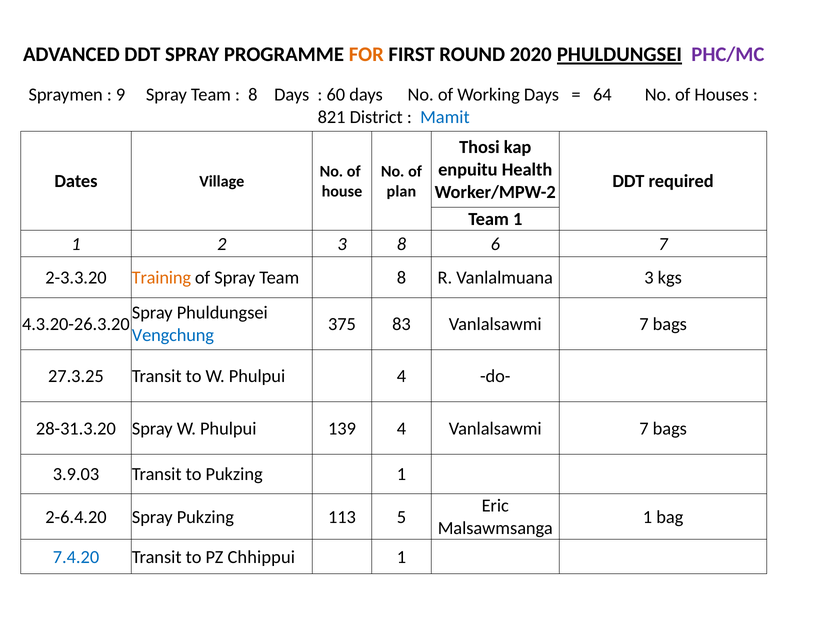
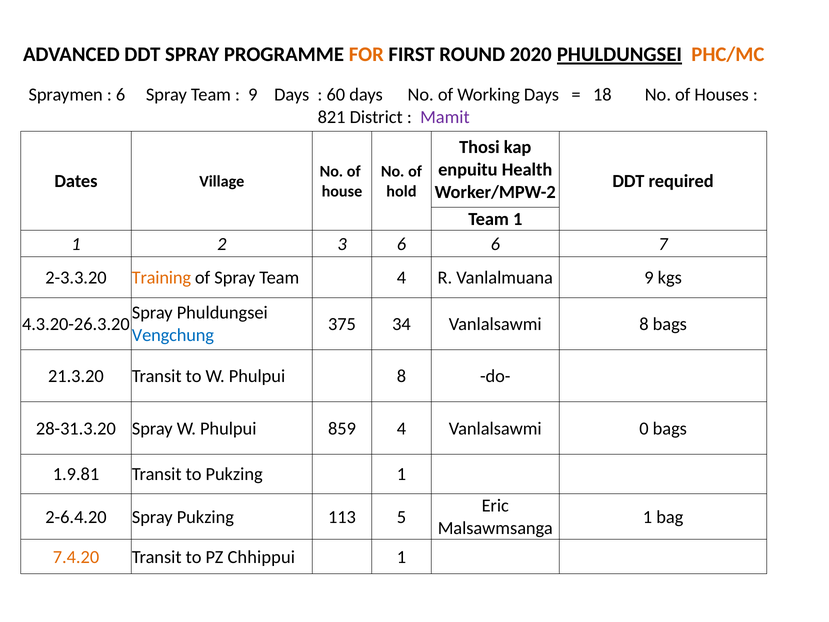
PHC/MC colour: purple -> orange (728, 54)
9: 9 -> 6 (121, 95)
8: 8 -> 9 (253, 95)
64: 64 -> 18 (602, 95)
Mamit colour: blue -> purple (445, 117)
plan: plan -> hold (401, 191)
3 8: 8 -> 6 (401, 244)
Team 8: 8 -> 4 (401, 278)
Vanlalmuana 3: 3 -> 9 (649, 278)
83: 83 -> 34 (402, 324)
7: 7 -> 8 (644, 324)
27.3.25: 27.3.25 -> 21.3.20 (76, 376)
Phulpui 4: 4 -> 8 (401, 376)
139: 139 -> 859 (342, 428)
4 Vanlalsawmi 7: 7 -> 0 (644, 428)
3.9.03: 3.9.03 -> 1.9.81 (76, 474)
7.4.20 colour: blue -> orange (76, 557)
